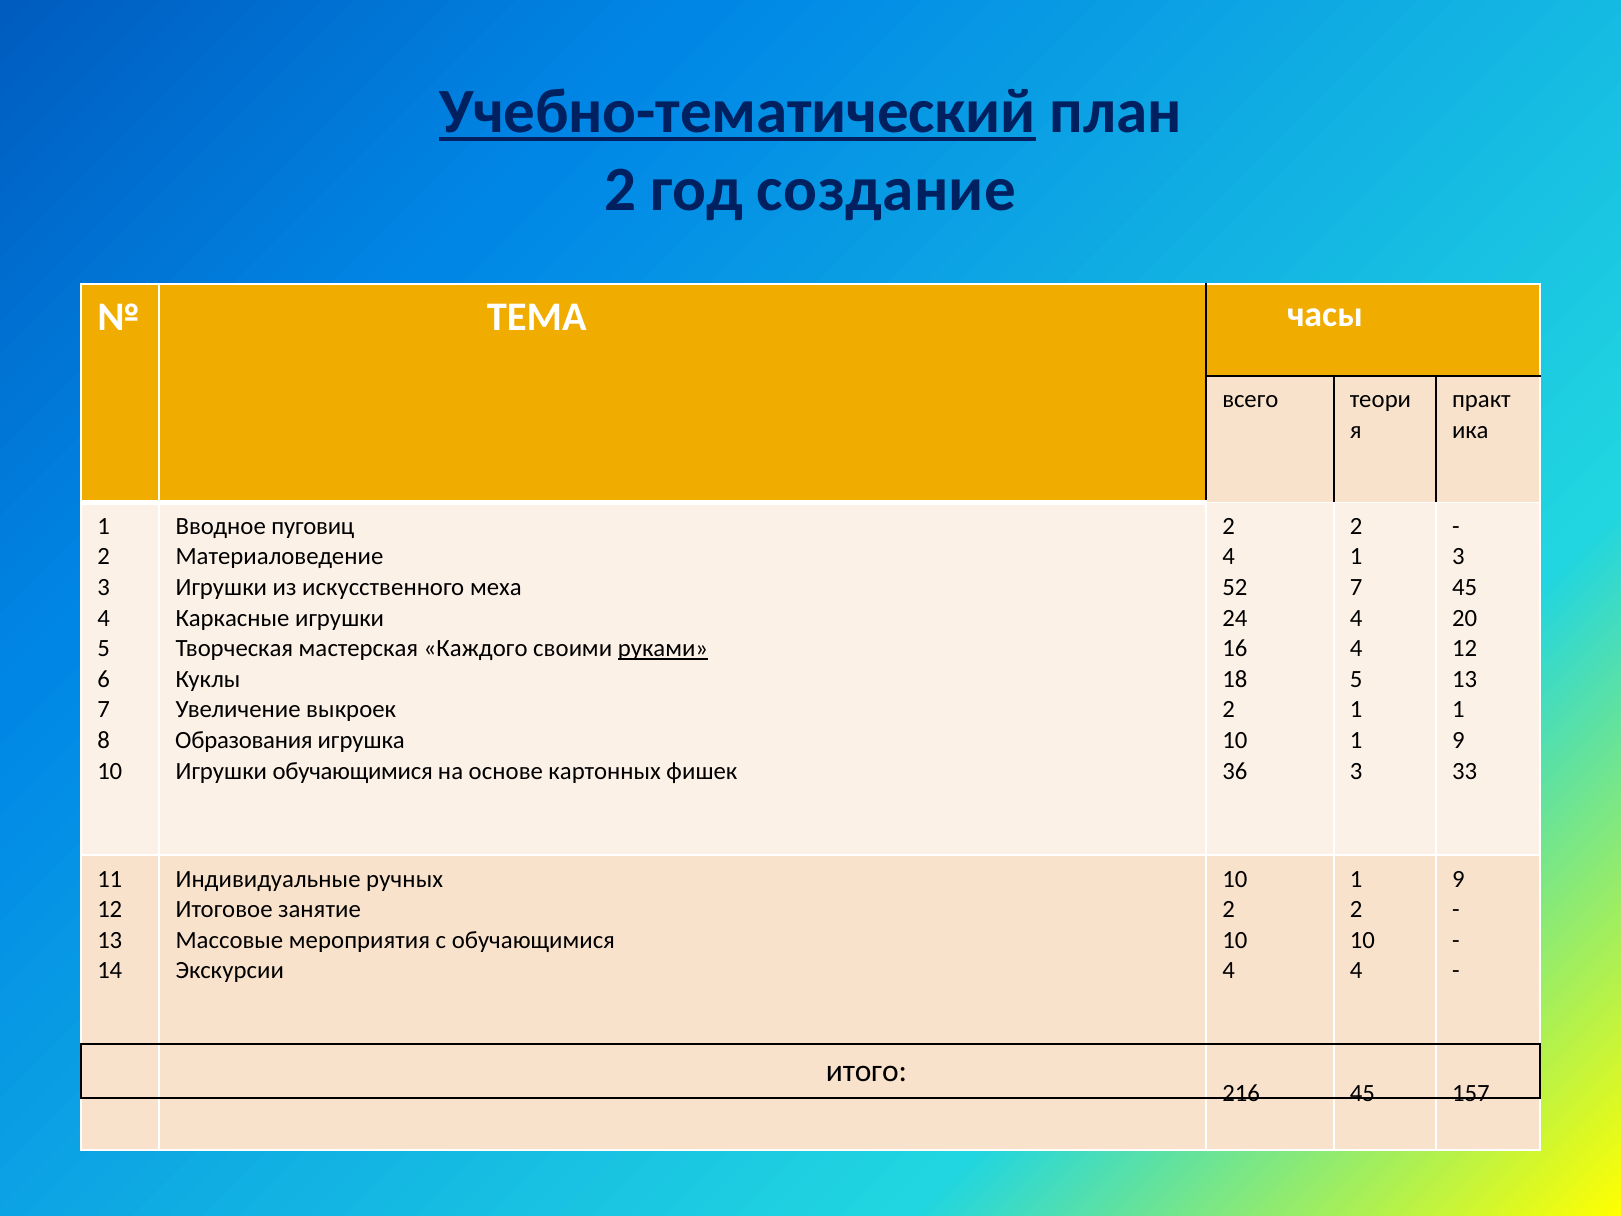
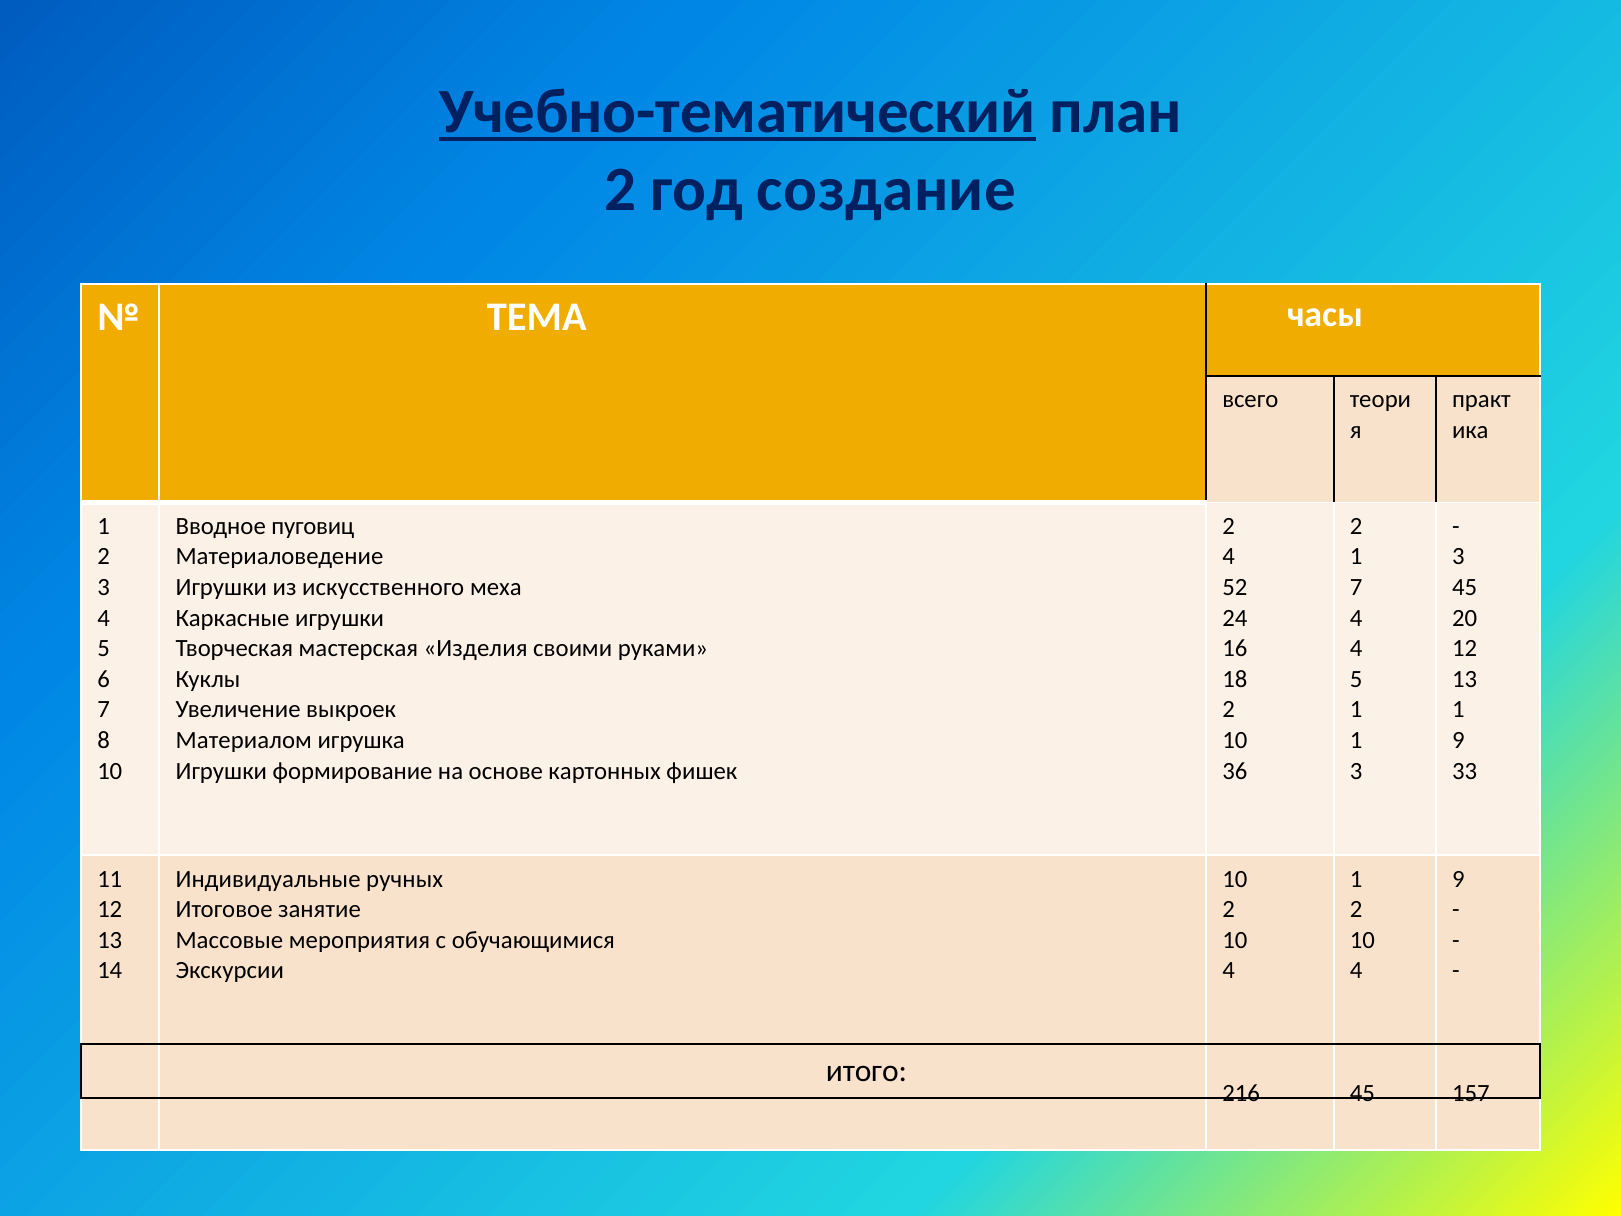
Каждого: Каждого -> Изделия (476, 648)
руками underline: present -> none (663, 648)
Образования: Образования -> Материалом (244, 740)
Игрушки обучающимися: обучающимися -> формирование (353, 771)
